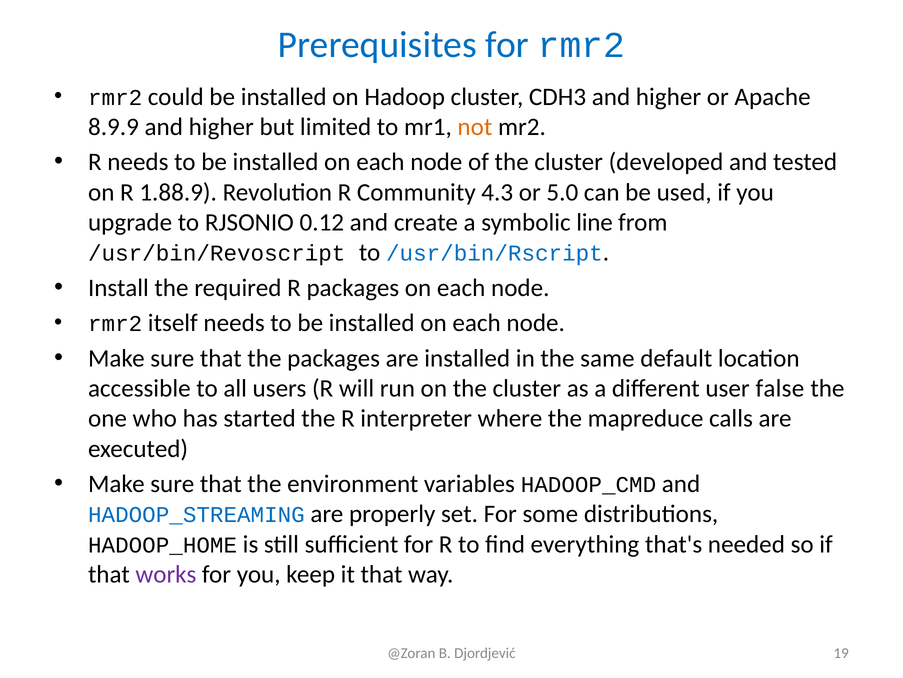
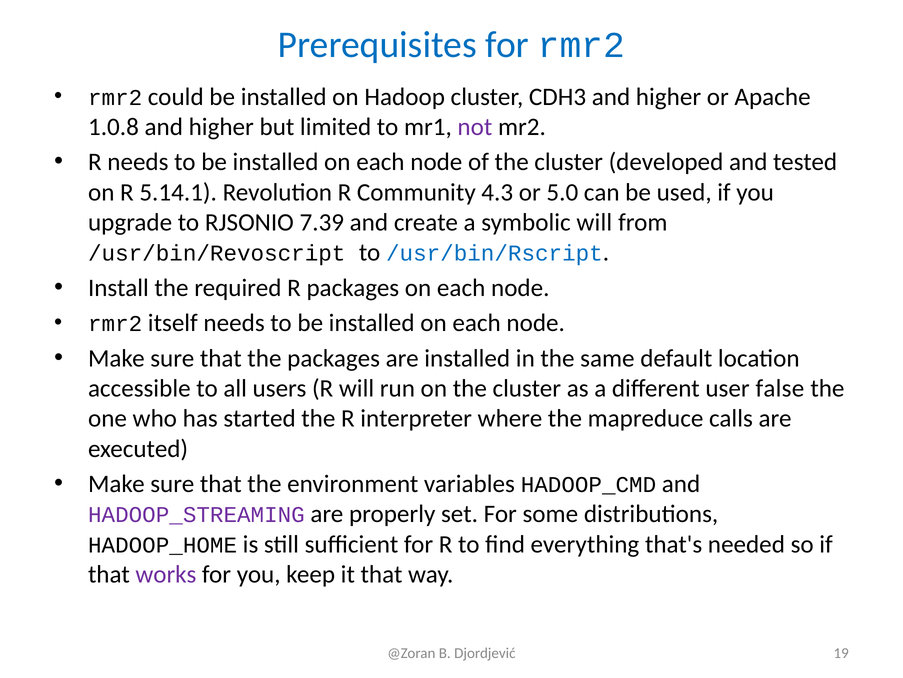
8.9.9: 8.9.9 -> 1.0.8 (113, 127)
not colour: orange -> purple (475, 127)
1.88.9: 1.88.9 -> 5.14.1 (178, 192)
0.12: 0.12 -> 7.39 (322, 222)
symbolic line: line -> will (594, 222)
HADOOP_STREAMING colour: blue -> purple (196, 514)
